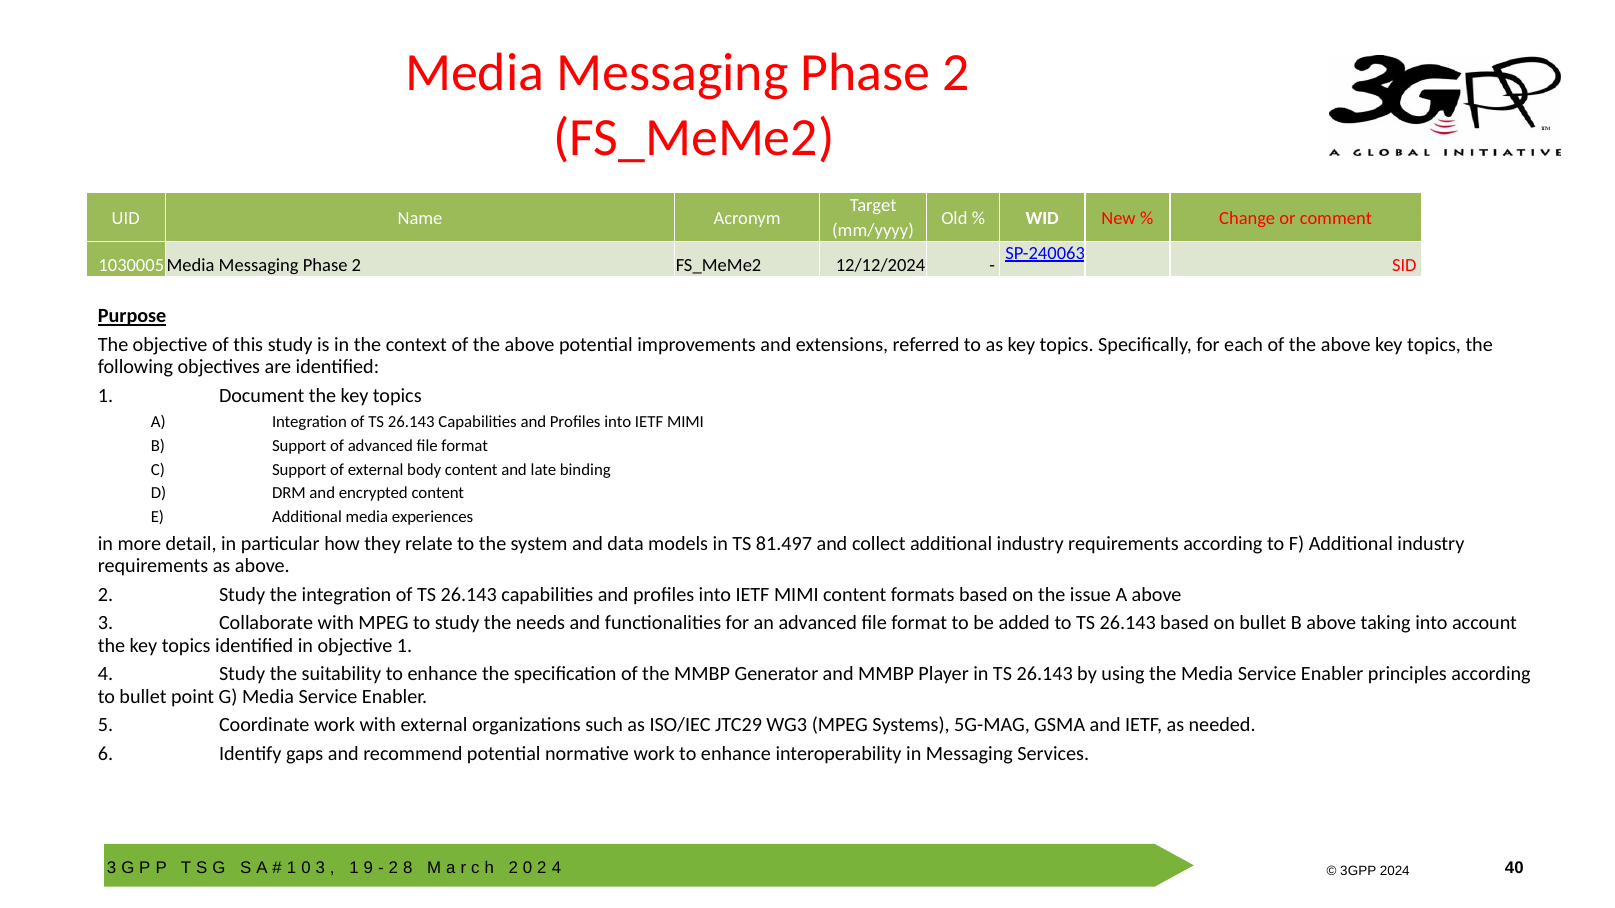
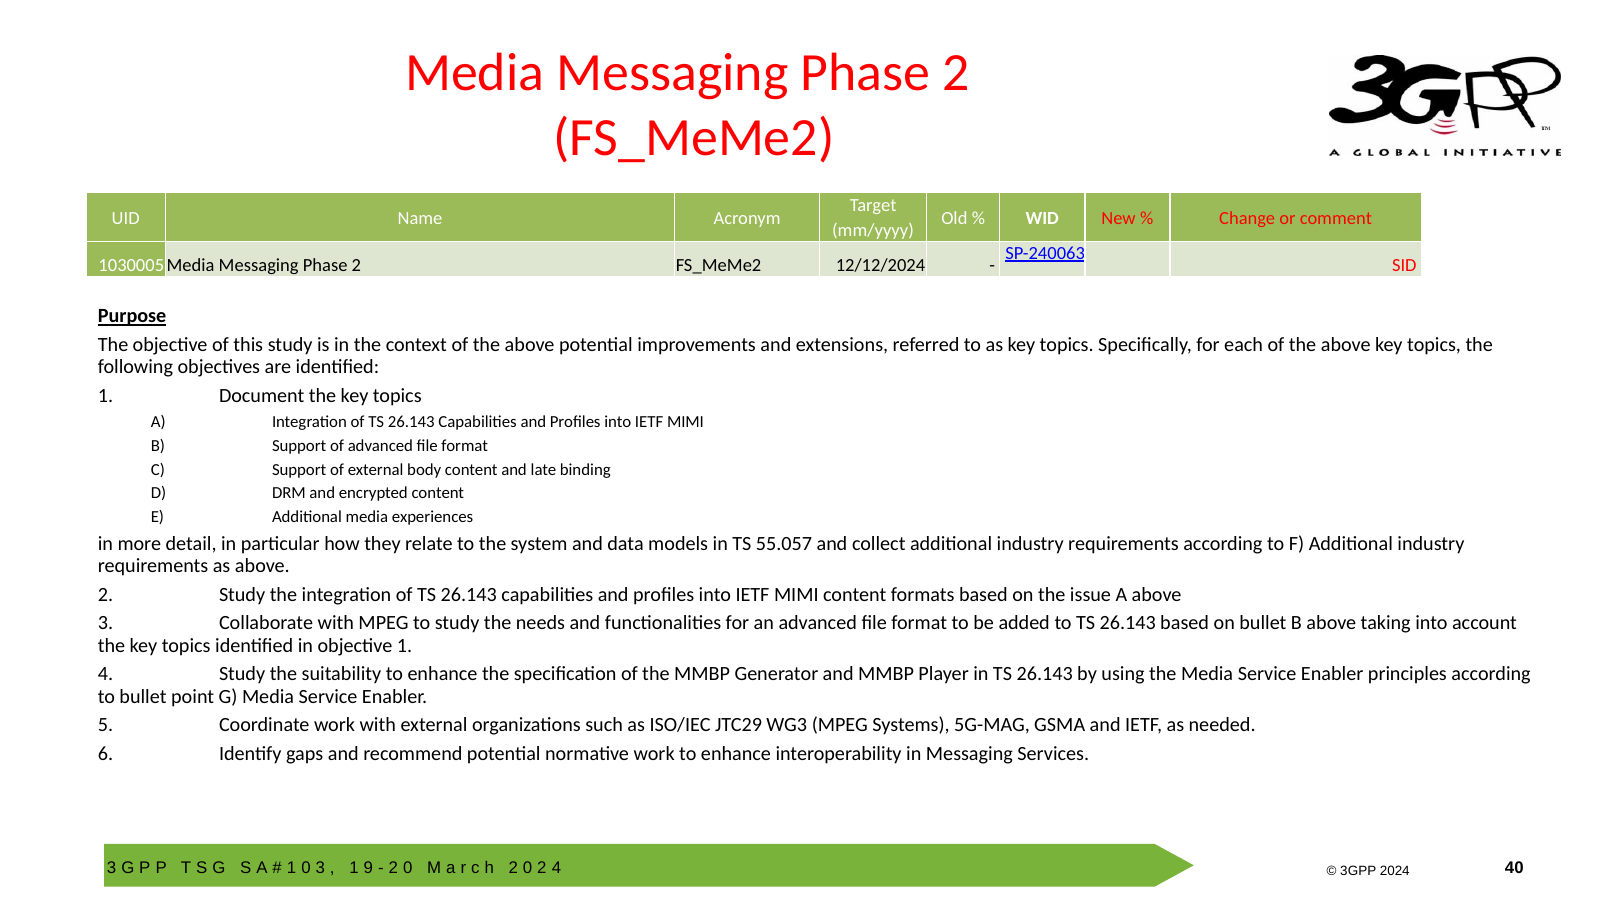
81.497: 81.497 -> 55.057 (784, 544)
8: 8 -> 0 (408, 869)
